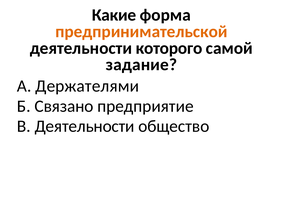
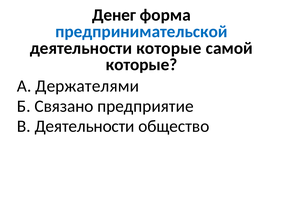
Какие: Какие -> Денег (114, 15)
предпринимательской colour: orange -> blue (141, 32)
деятельности которого: которого -> которые (169, 48)
задание: задание -> которые (141, 65)
